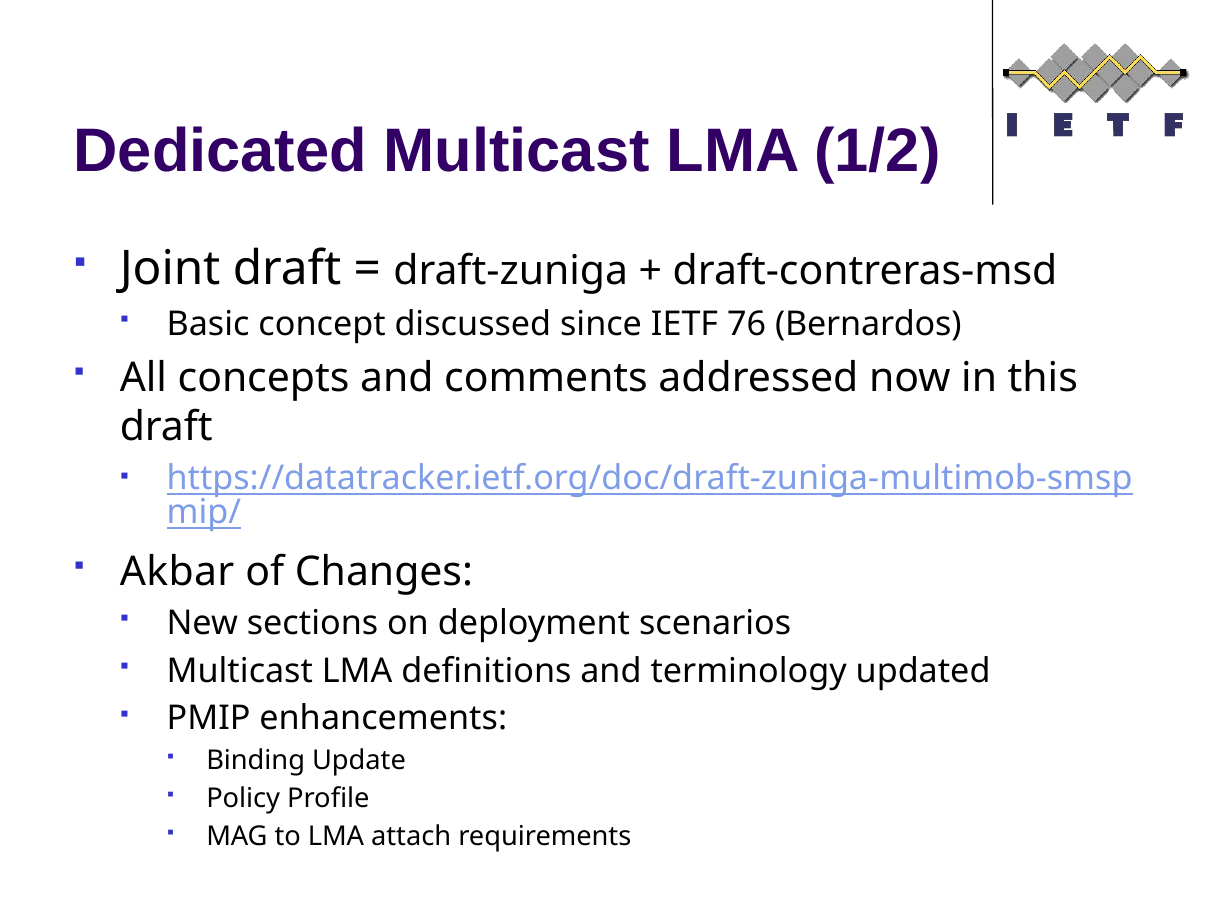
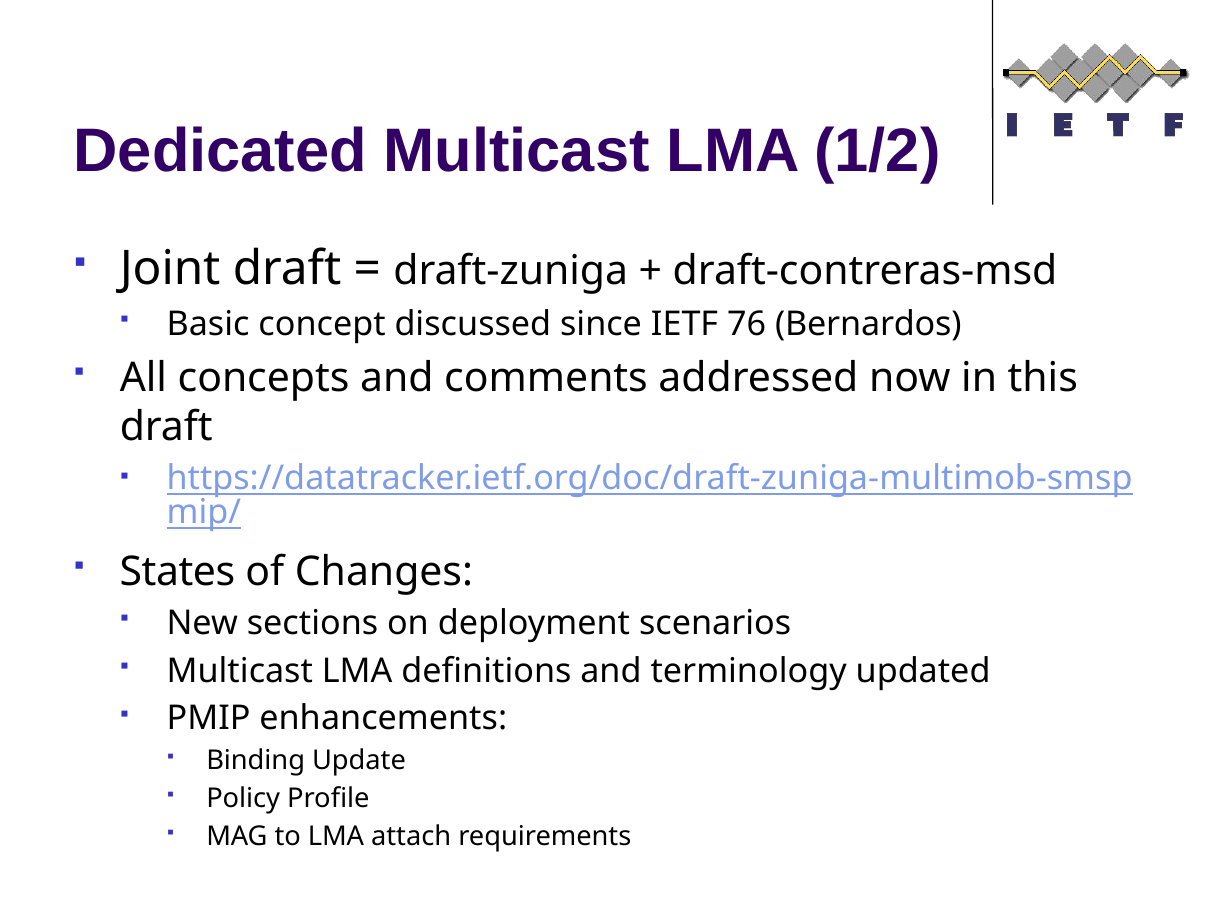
Akbar: Akbar -> States (177, 572)
